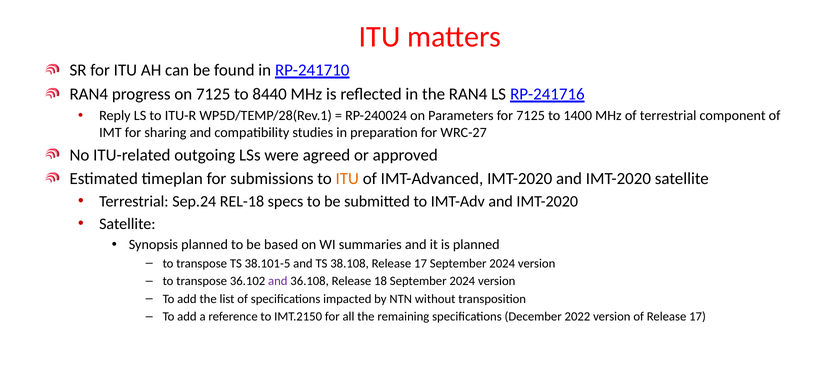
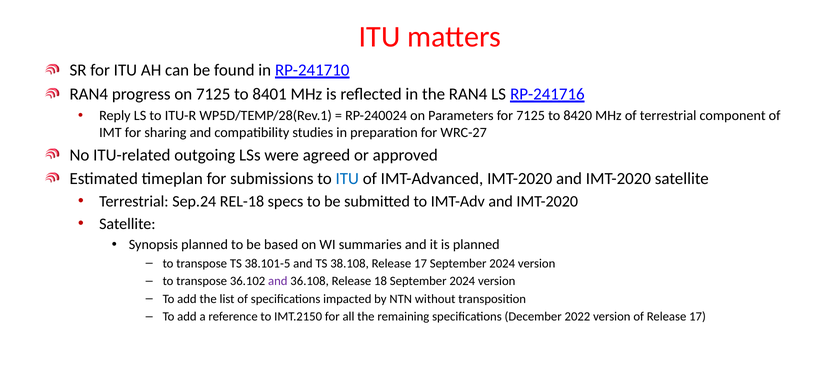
8440: 8440 -> 8401 (270, 94)
1400: 1400 -> 8420 (578, 116)
ITU colour: orange -> blue (347, 179)
